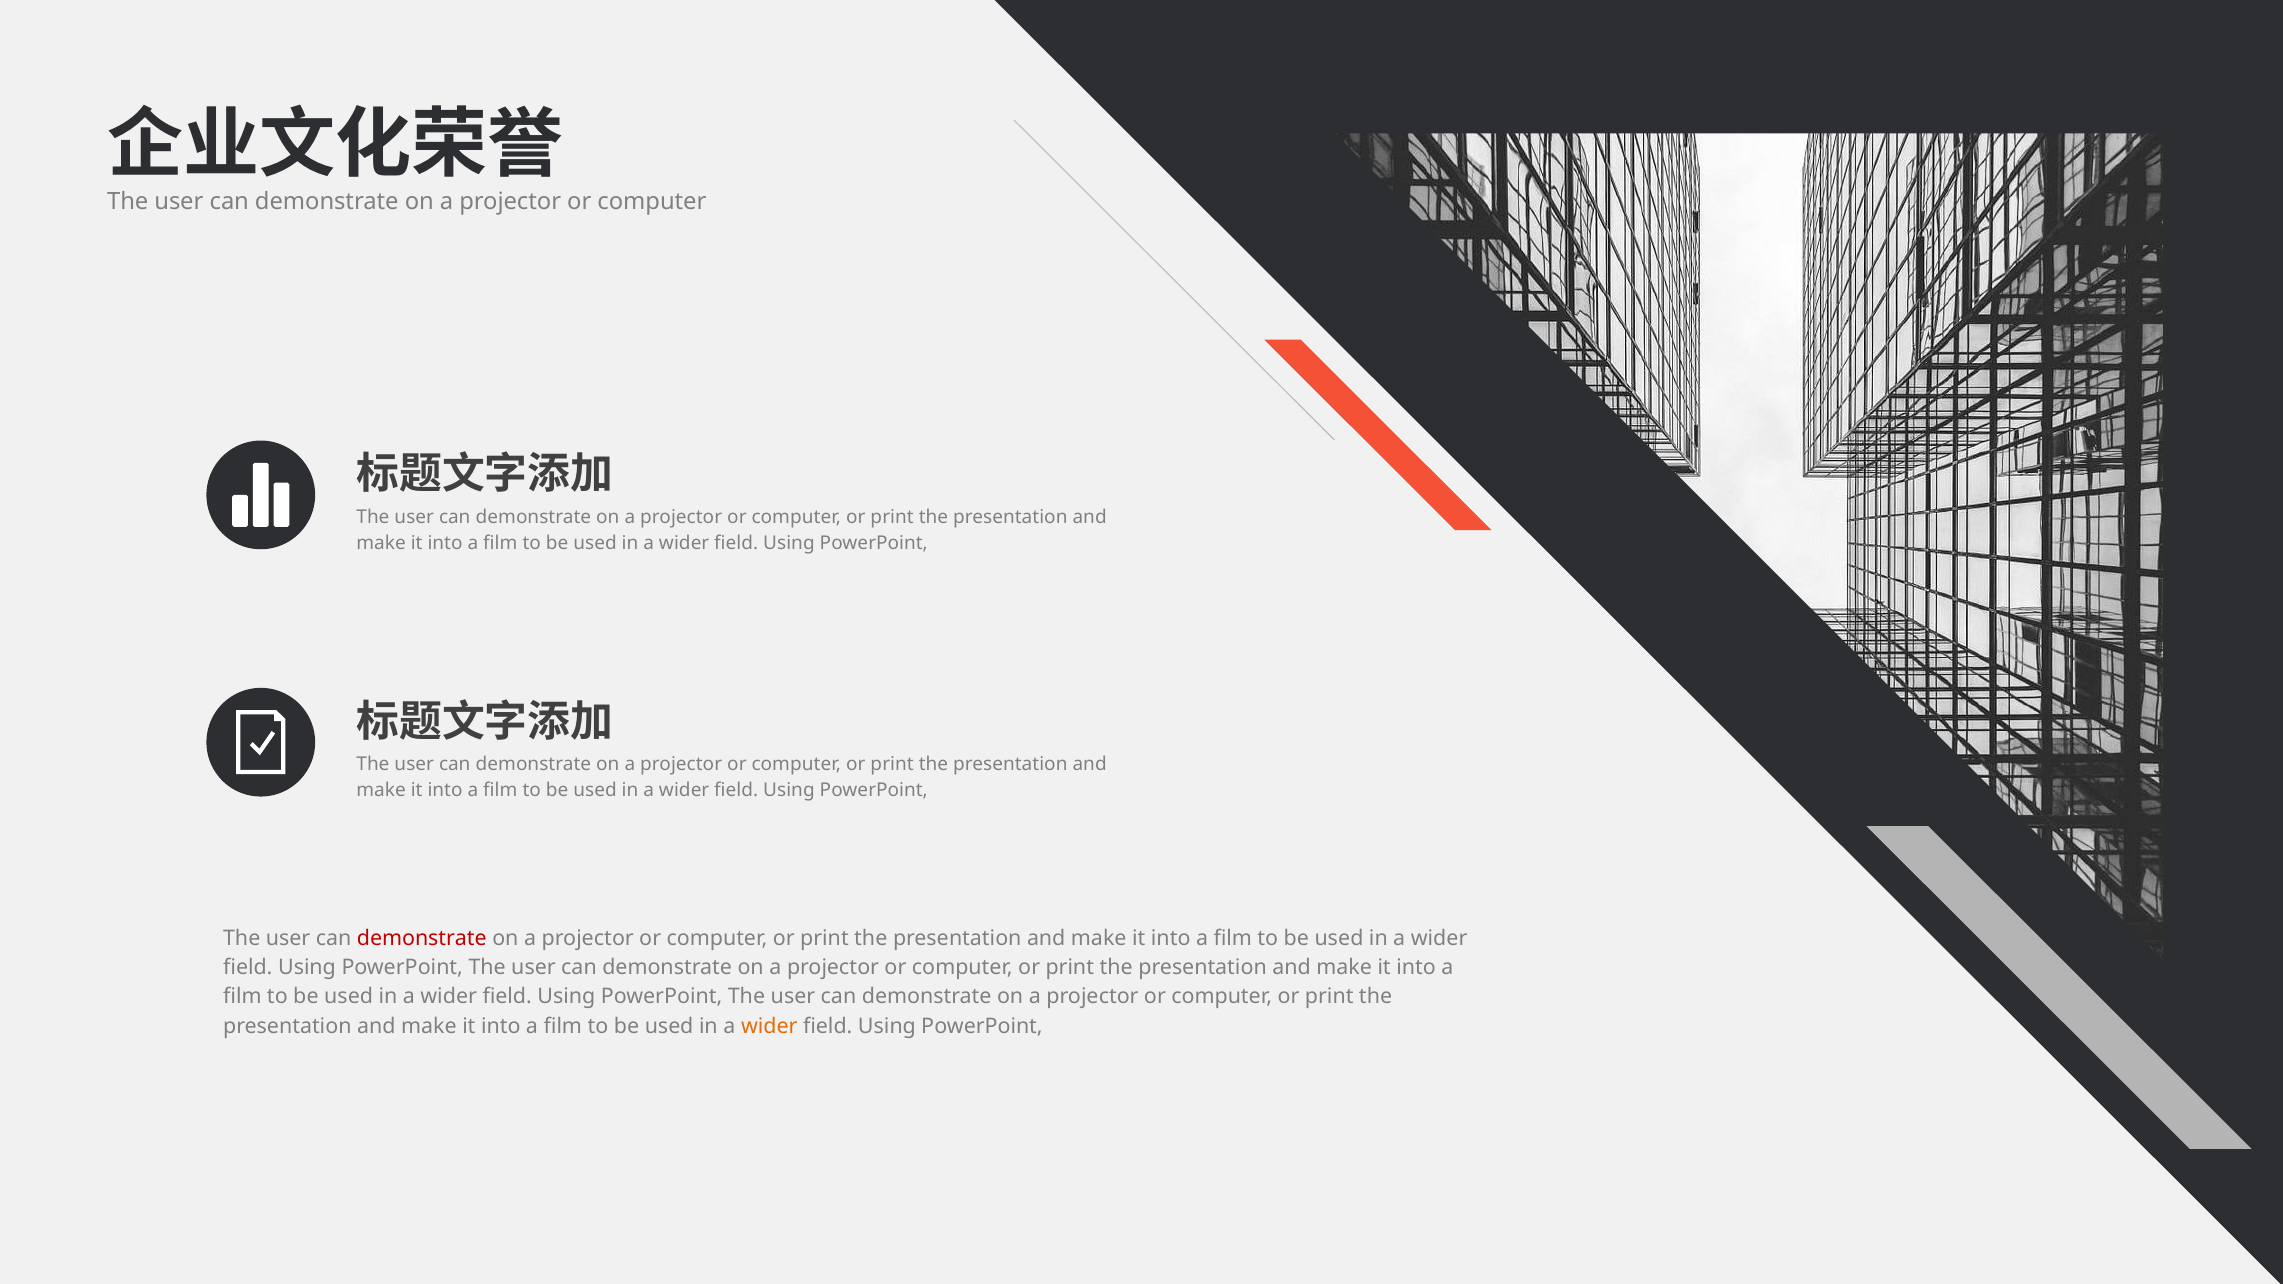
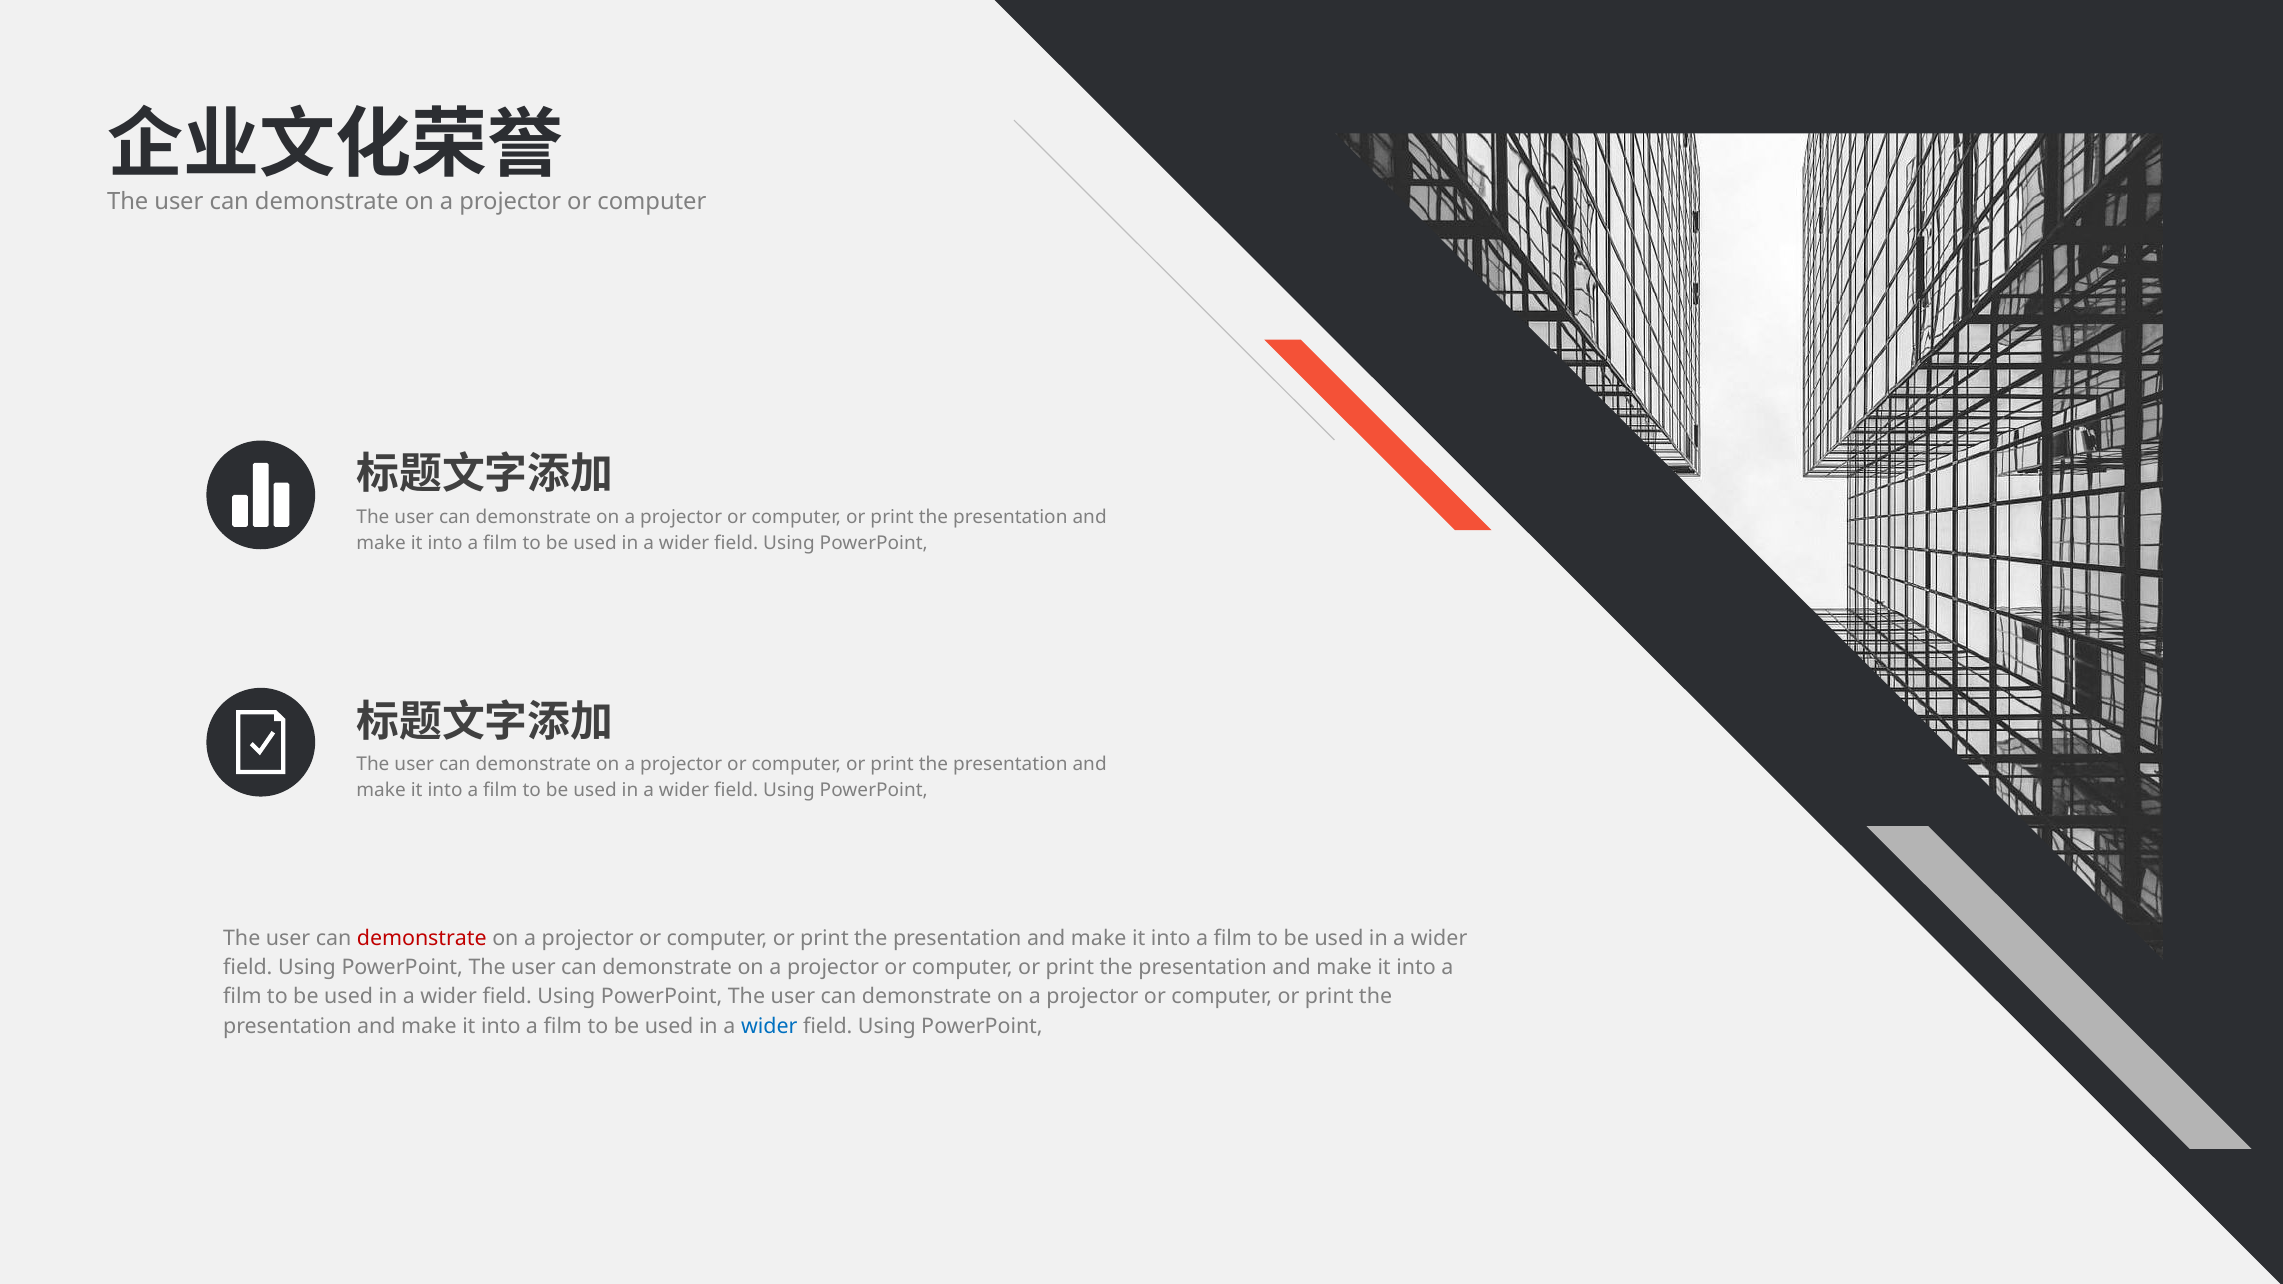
wider colour: orange -> blue (769, 1026)
